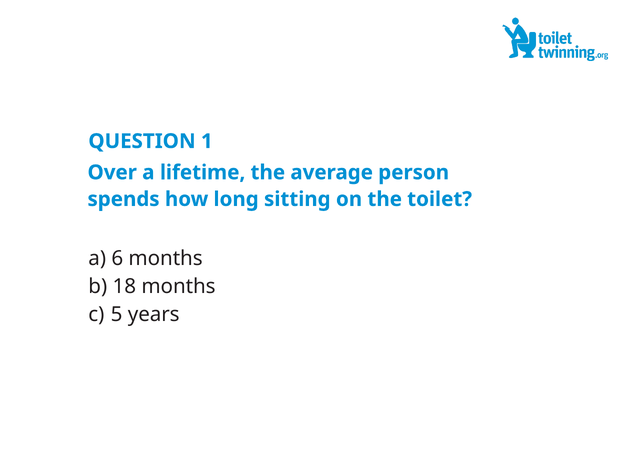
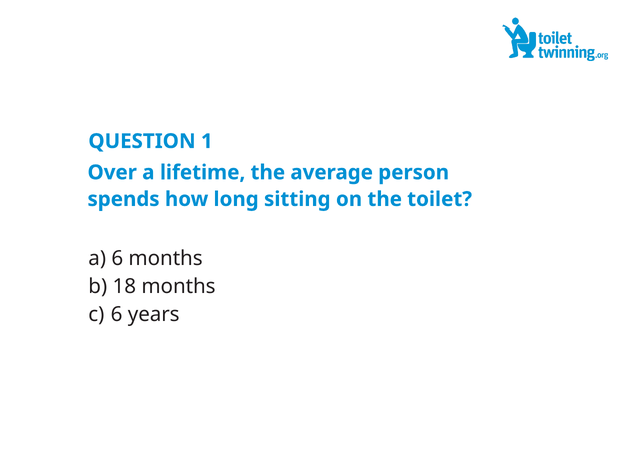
5: 5 -> 6 (117, 314)
